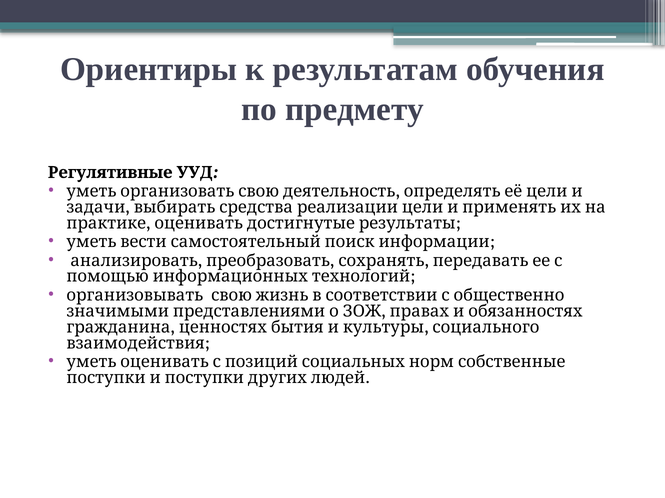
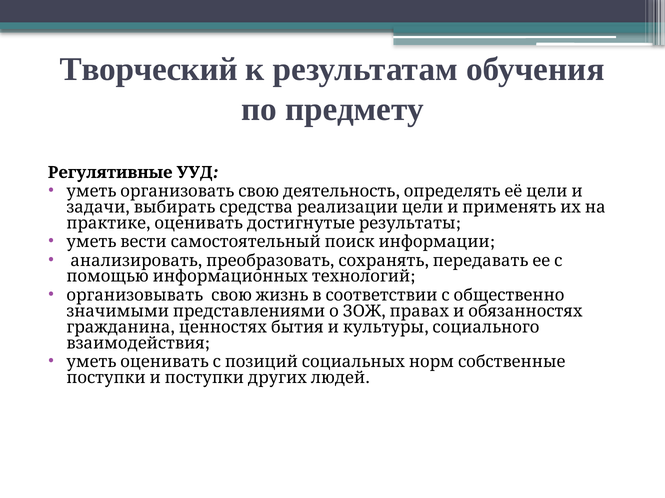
Ориентиры: Ориентиры -> Творческий (149, 69)
